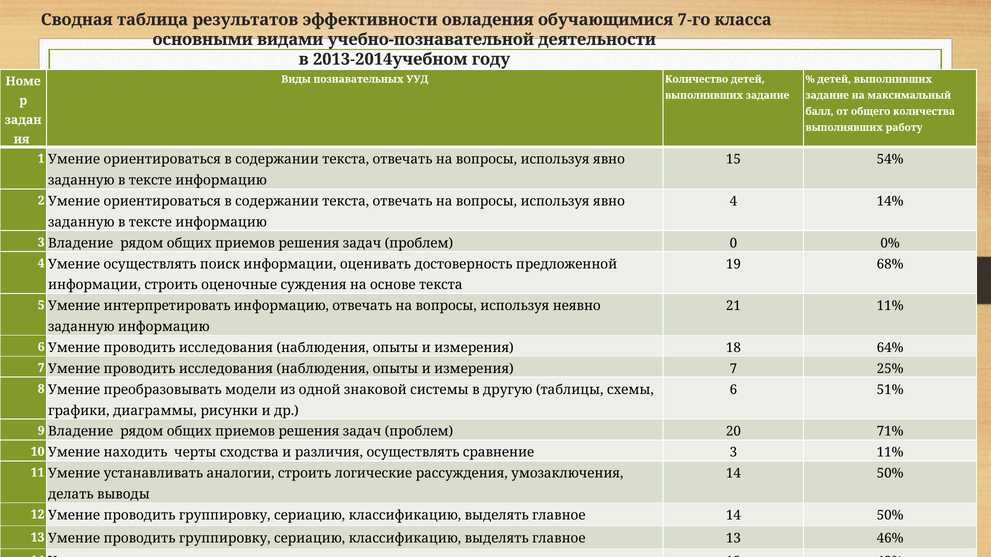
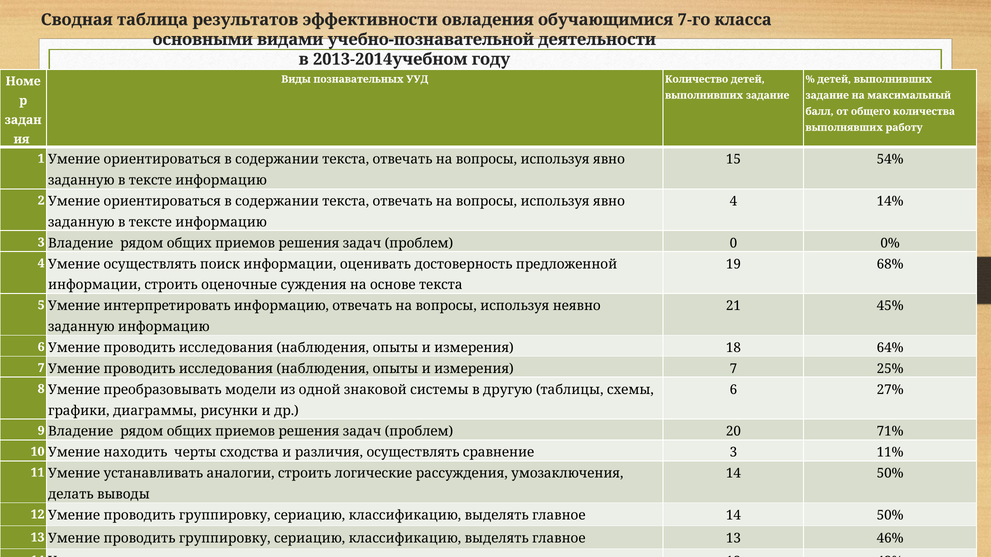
21 11%: 11% -> 45% (890, 306)
51%: 51% -> 27% (890, 390)
